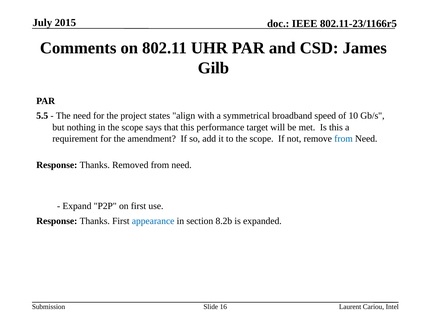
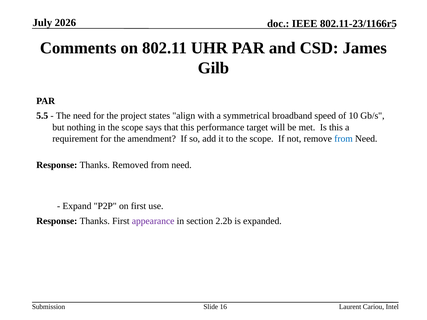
2015: 2015 -> 2026 (65, 23)
appearance colour: blue -> purple (153, 221)
8.2b: 8.2b -> 2.2b (224, 221)
